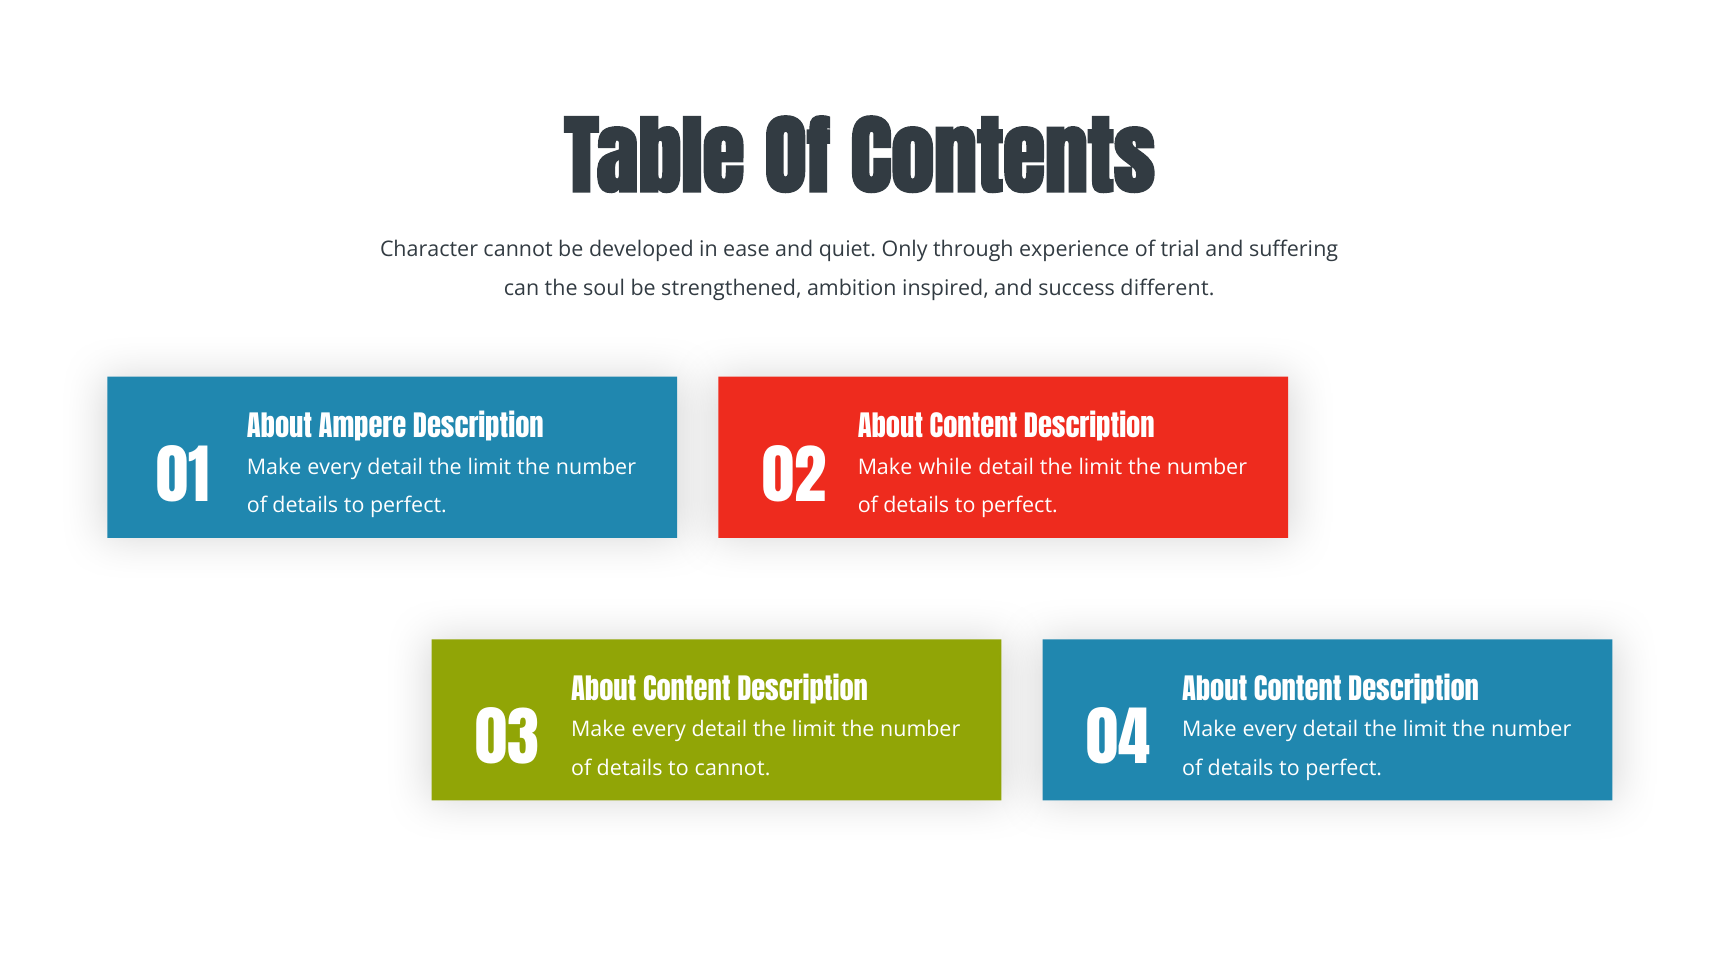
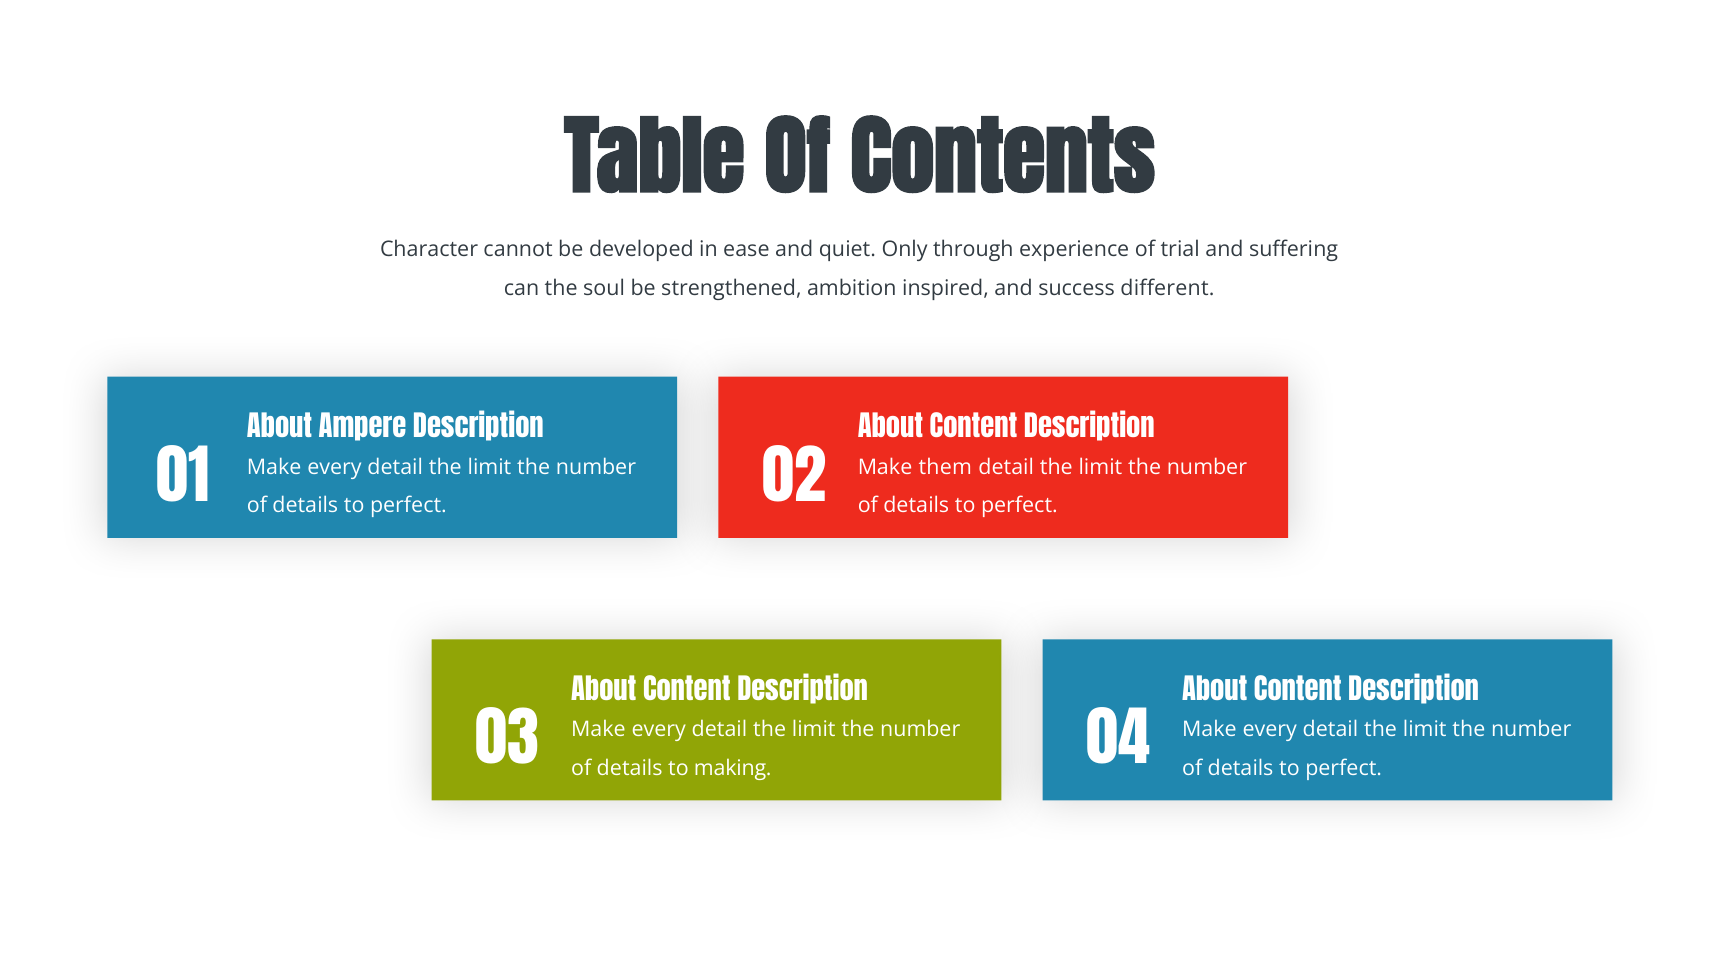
while: while -> them (945, 467)
to cannot: cannot -> making (733, 768)
